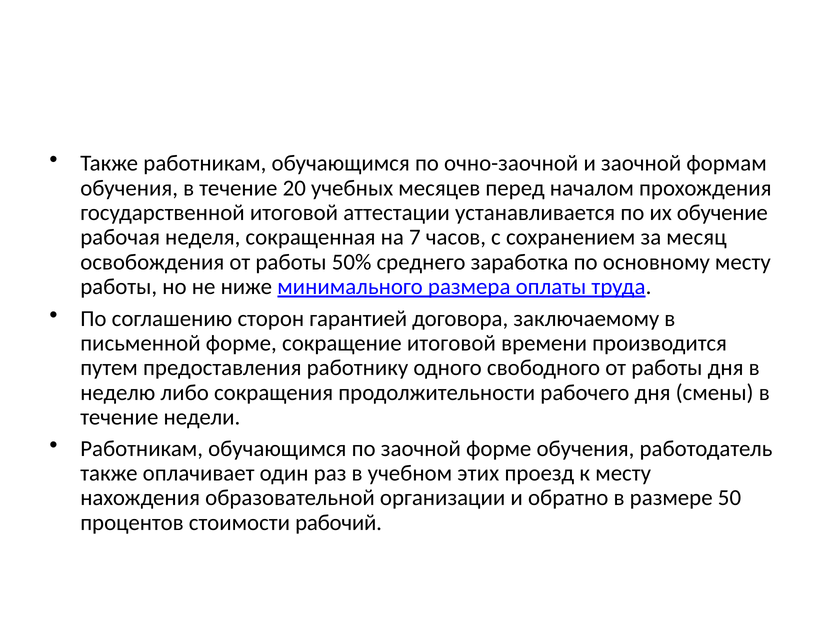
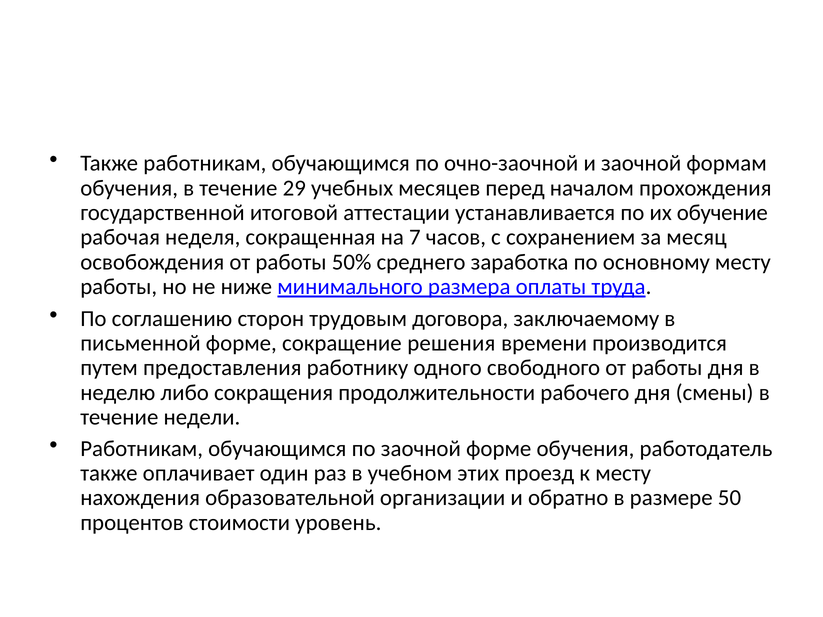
20: 20 -> 29 (294, 188)
гарантией: гарантией -> трудовым (358, 319)
сокращение итоговой: итоговой -> решения (451, 343)
рабочий: рабочий -> уровень (338, 523)
